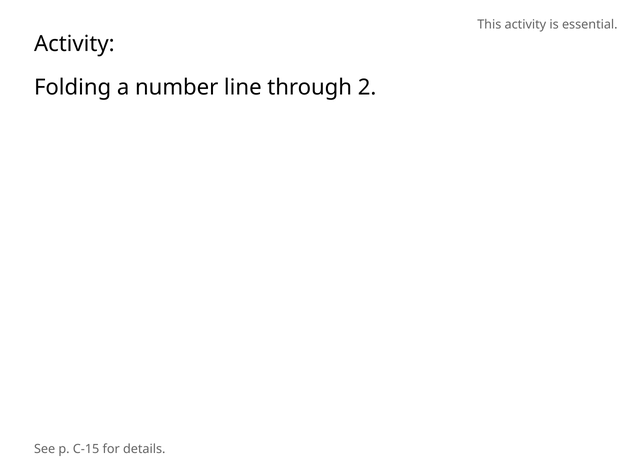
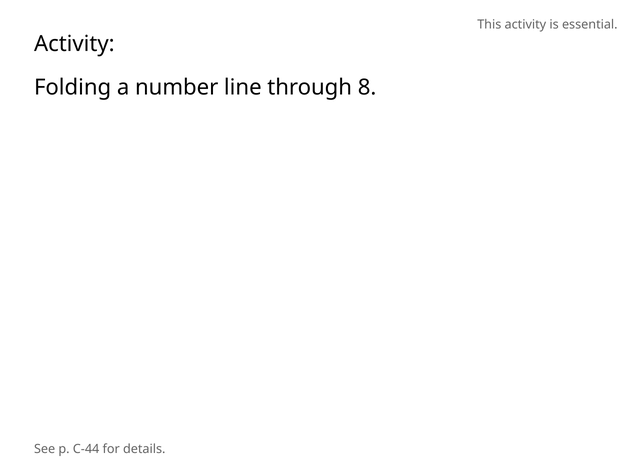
2: 2 -> 8 (367, 87)
C-15: C-15 -> C-44 (86, 449)
